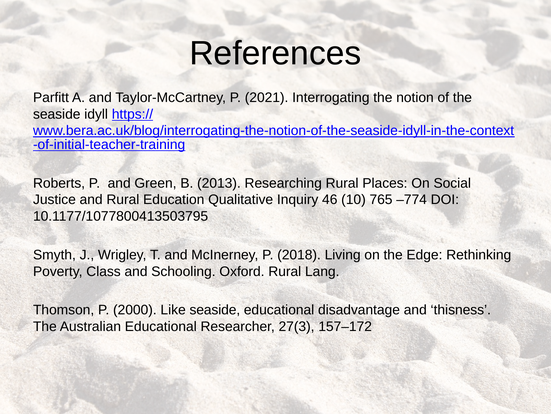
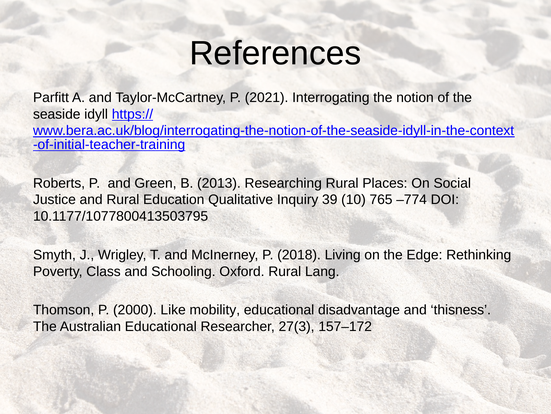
46: 46 -> 39 (330, 199)
Like seaside: seaside -> mobility (215, 310)
